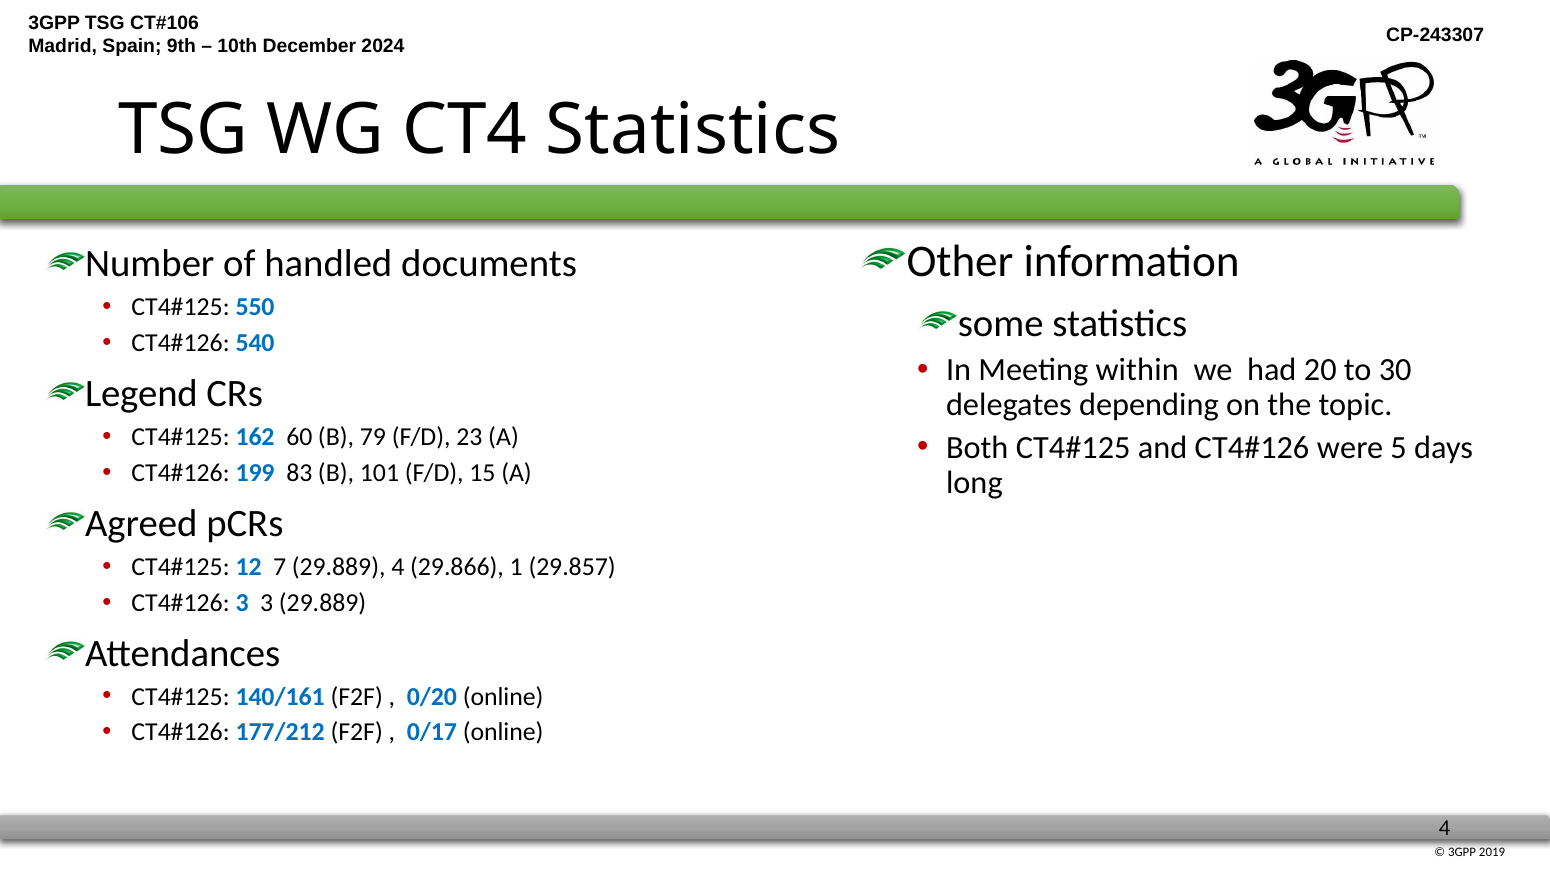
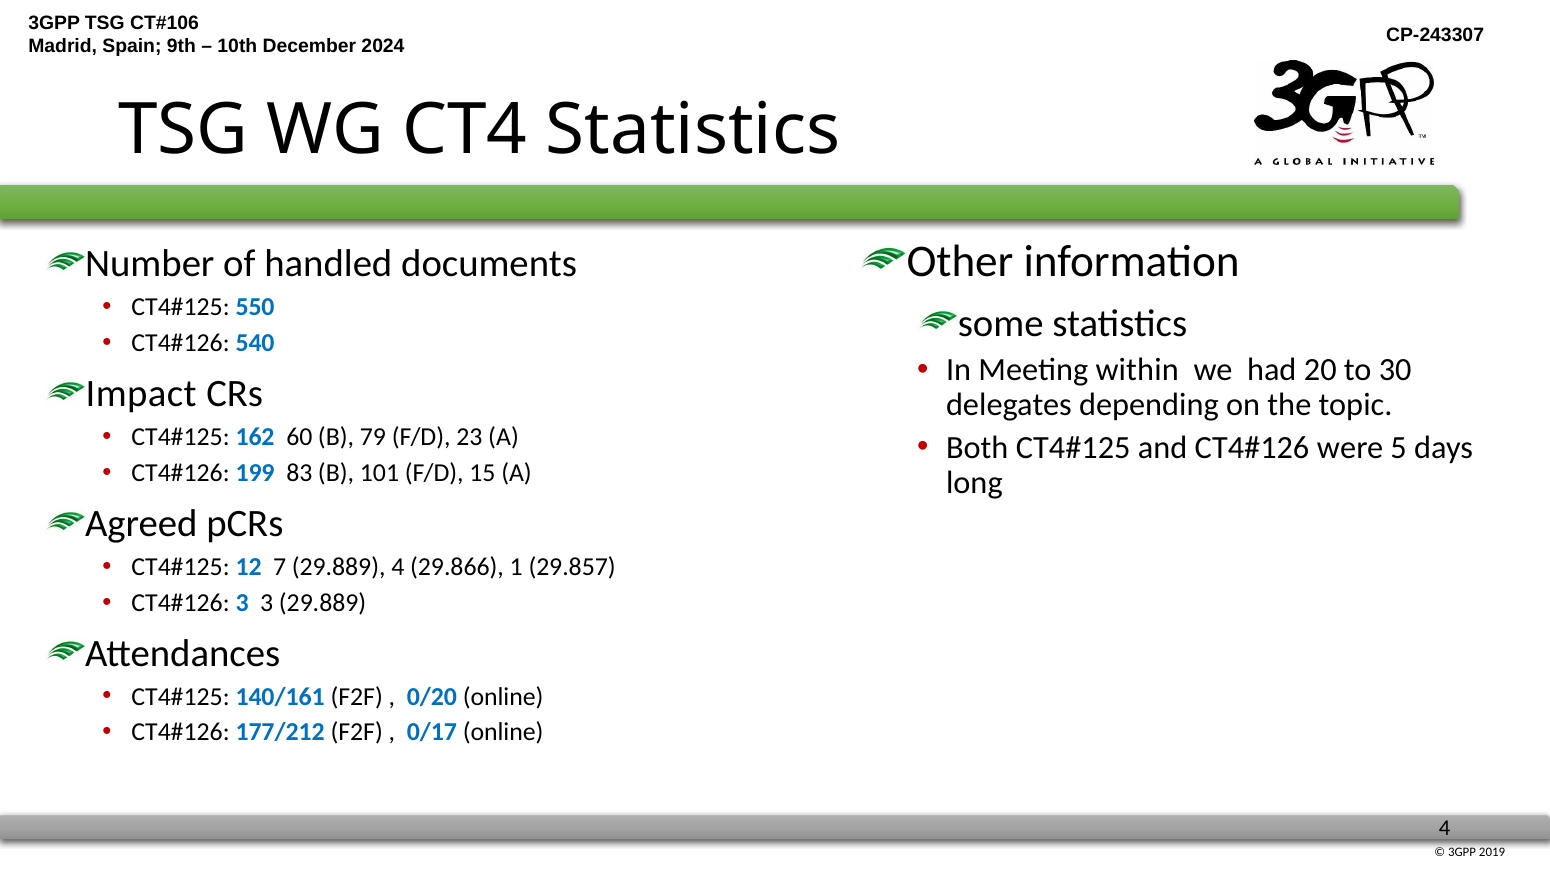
Legend: Legend -> Impact (141, 394)
